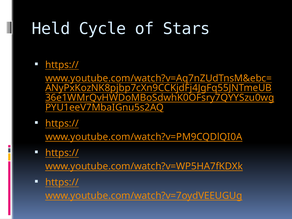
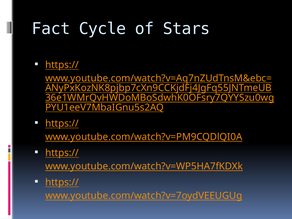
Held: Held -> Fact (51, 29)
